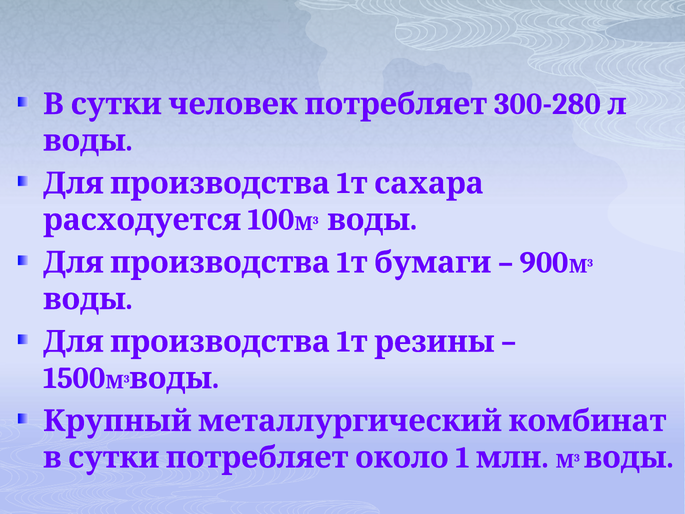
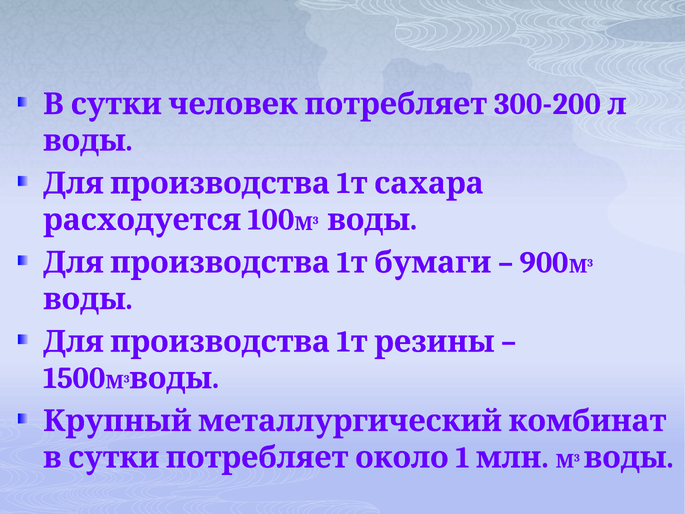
300-280: 300-280 -> 300-200 (548, 104)
